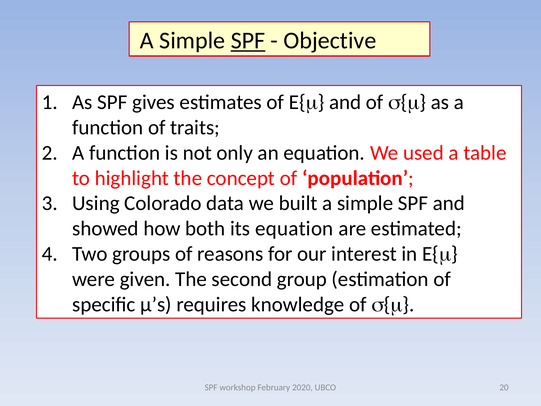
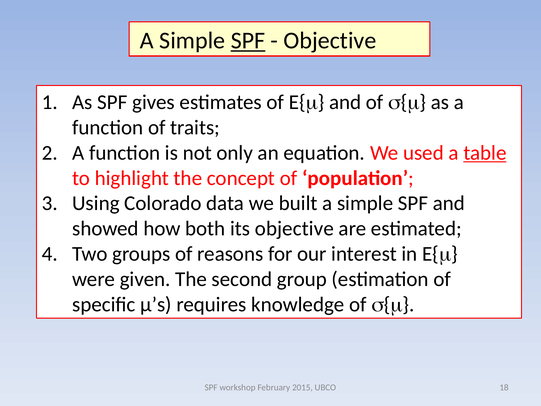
table underline: none -> present (485, 153)
its equation: equation -> objective (294, 228)
2020: 2020 -> 2015 (302, 387)
20: 20 -> 18 (504, 387)
